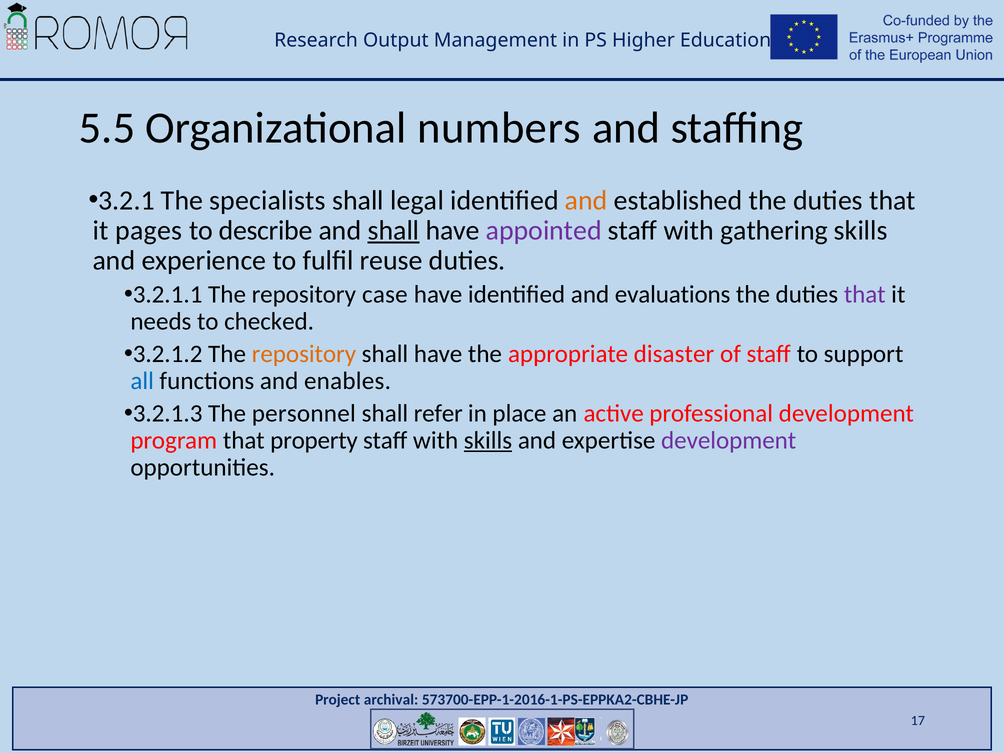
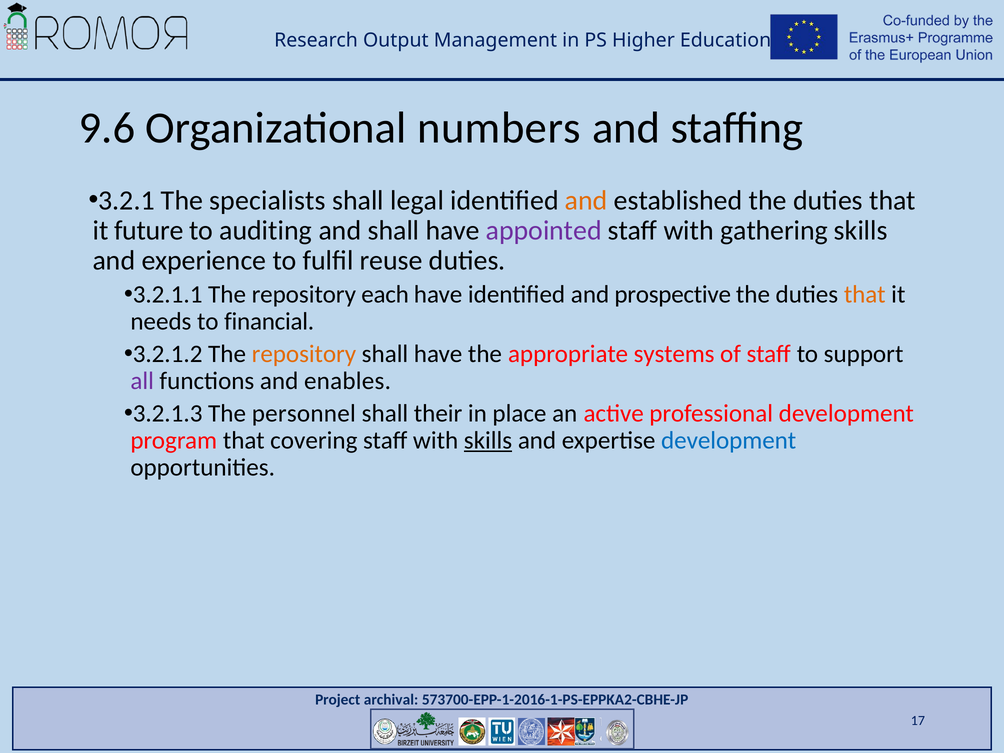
5.5: 5.5 -> 9.6 (107, 128)
pages: pages -> future (149, 230)
describe: describe -> auditing (266, 230)
shall underline: present -> none (393, 230)
case: case -> each (385, 294)
evaluations: evaluations -> prospective (673, 294)
that colour: purple -> orange (865, 294)
checked: checked -> financial (269, 322)
disaster: disaster -> systems (674, 354)
all colour: blue -> purple (142, 381)
refer: refer -> their (438, 413)
property: property -> covering (314, 440)
development colour: purple -> blue (729, 440)
